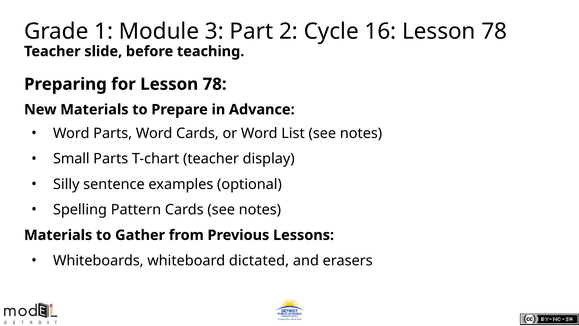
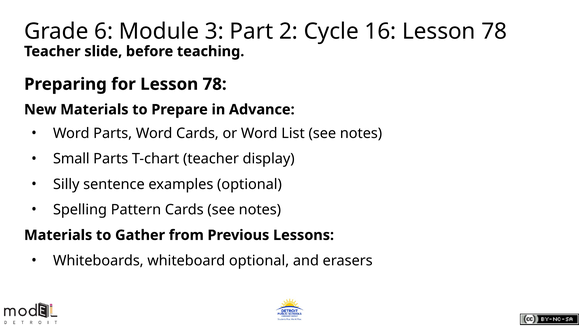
1: 1 -> 6 (104, 31)
whiteboard dictated: dictated -> optional (259, 260)
